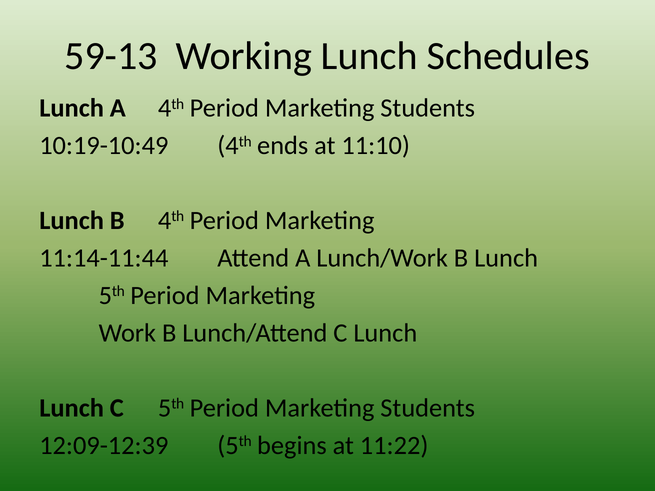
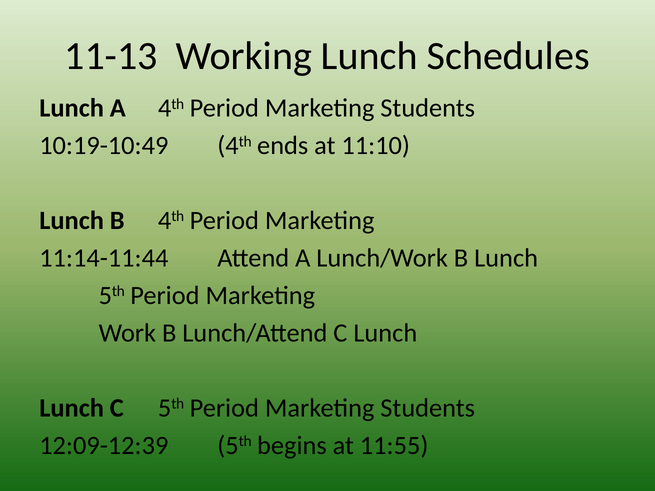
59-13: 59-13 -> 11-13 (111, 56)
11:22: 11:22 -> 11:55 (394, 446)
